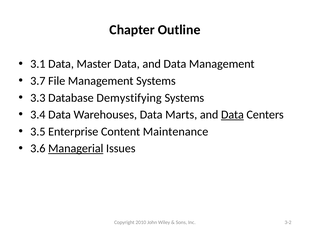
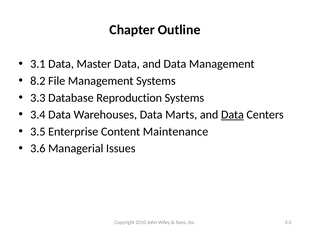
3.7: 3.7 -> 8.2 (38, 81)
Demystifying: Demystifying -> Reproduction (129, 98)
Managerial underline: present -> none (76, 148)
